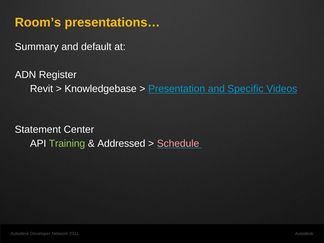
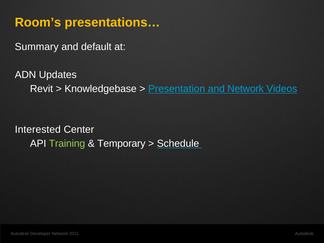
Register: Register -> Updates (58, 75)
and Specific: Specific -> Network (246, 89)
Statement: Statement -> Interested (38, 129)
Addressed: Addressed -> Temporary (121, 143)
Schedule colour: pink -> white (178, 143)
